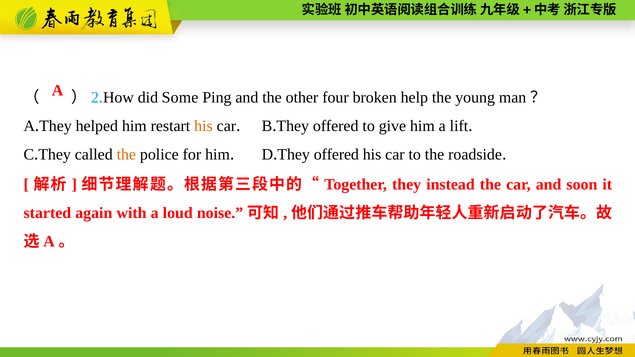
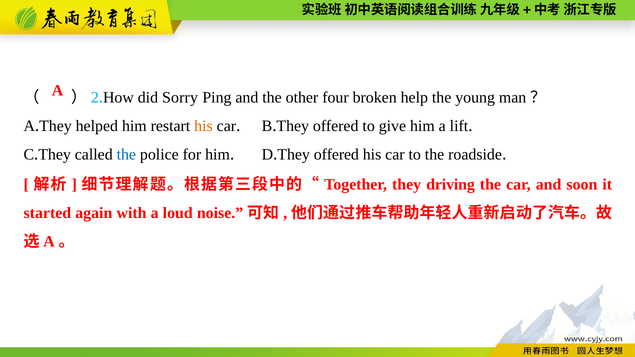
Some: Some -> Sorry (180, 97)
the colour: orange -> blue (126, 155)
instead: instead -> driving (451, 185)
